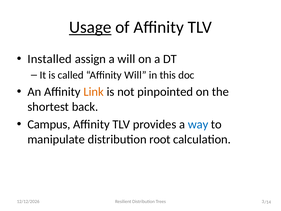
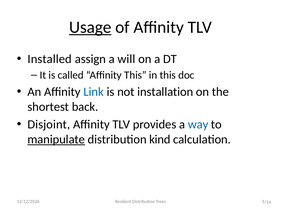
Affinity Will: Will -> This (135, 75)
Link colour: orange -> blue (94, 92)
pinpointed: pinpointed -> installation (165, 92)
Campus: Campus -> Disjoint (49, 124)
manipulate underline: none -> present (56, 139)
root: root -> kind (160, 139)
